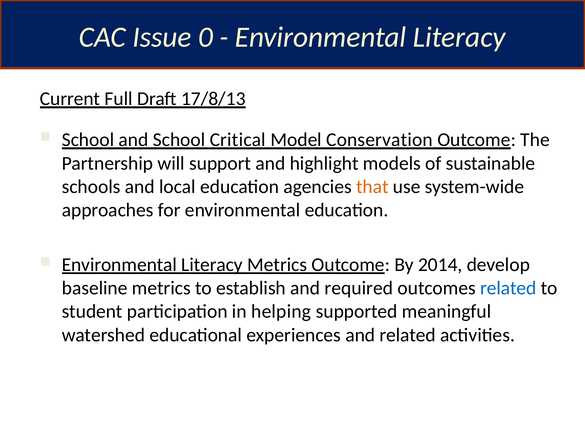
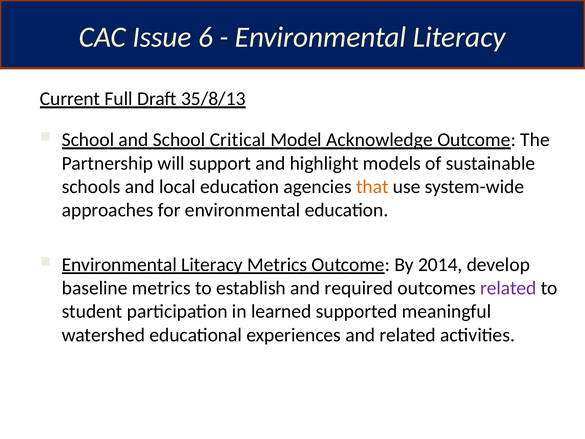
0: 0 -> 6 (205, 37)
17/8/13: 17/8/13 -> 35/8/13 (213, 99)
Conservation: Conservation -> Acknowledge (380, 140)
related colour: blue -> purple (508, 288)
helping: helping -> learned (281, 311)
